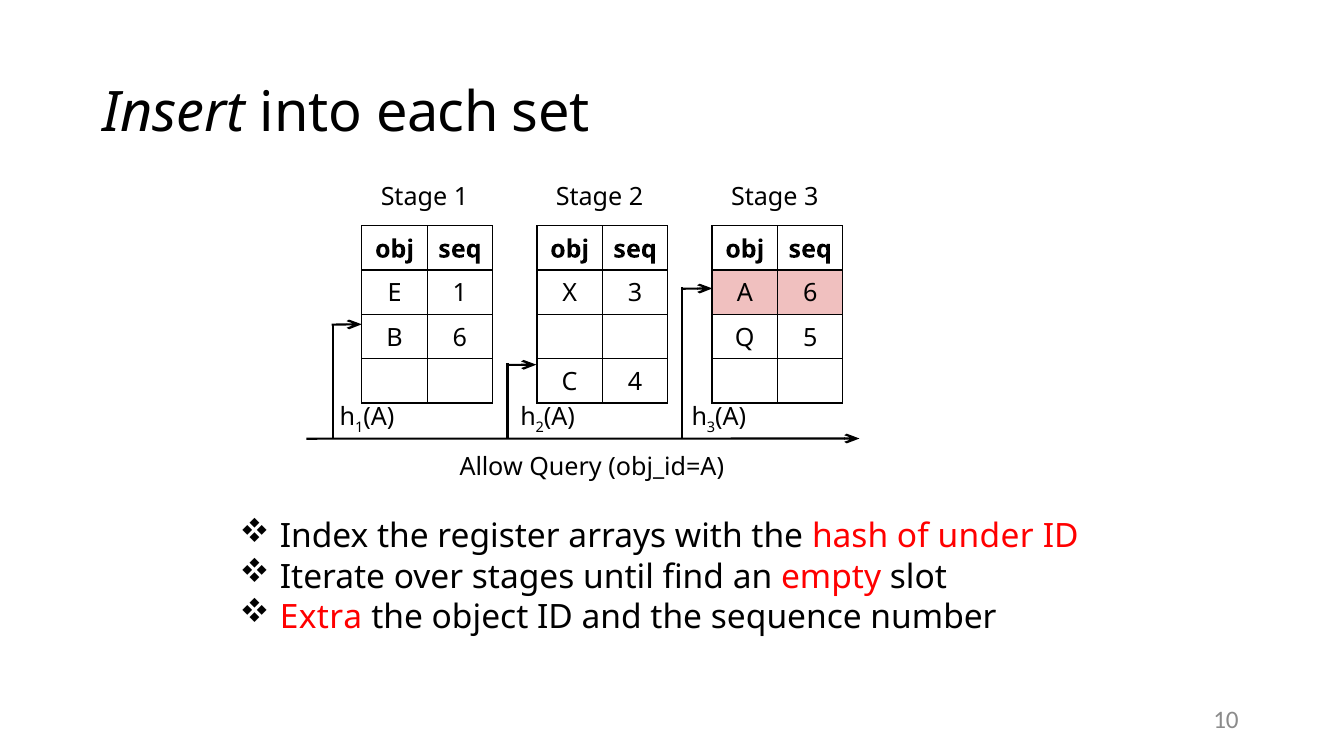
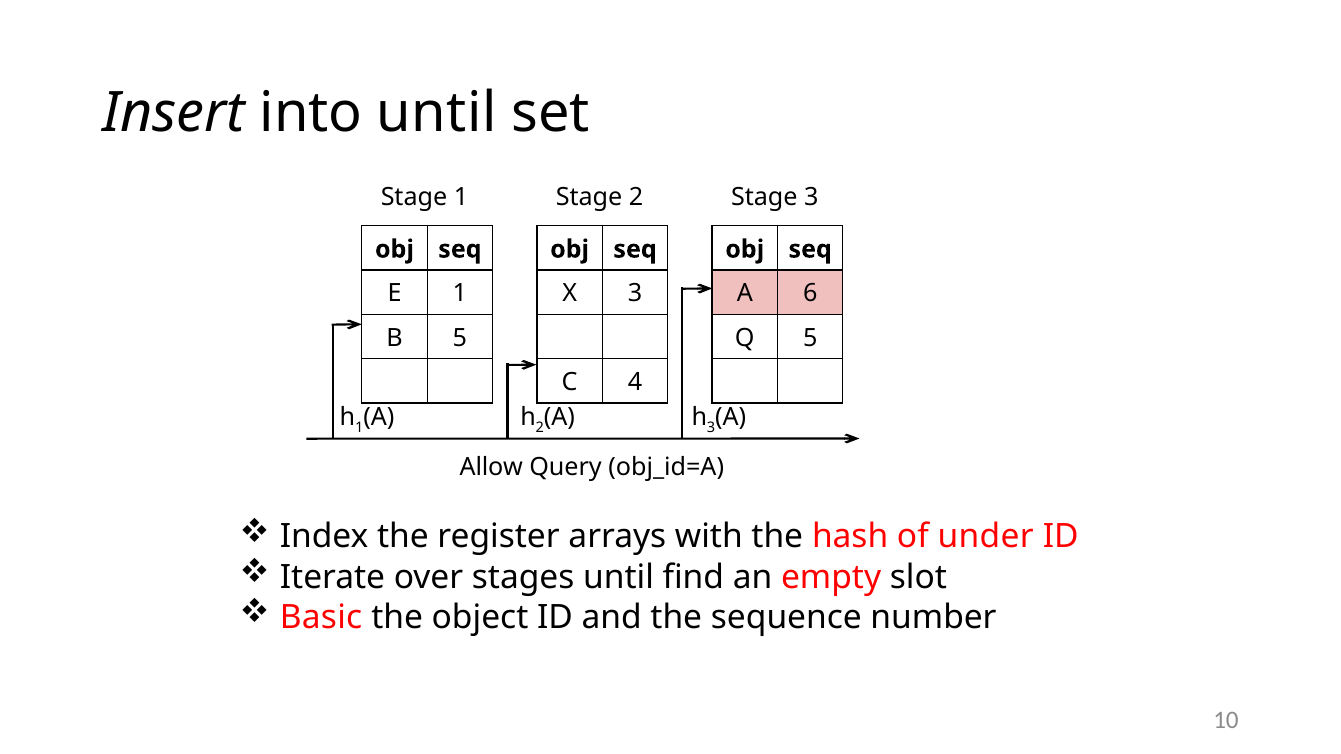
into each: each -> until (437, 113)
B 6: 6 -> 5 (460, 338)
Extra: Extra -> Basic (321, 618)
